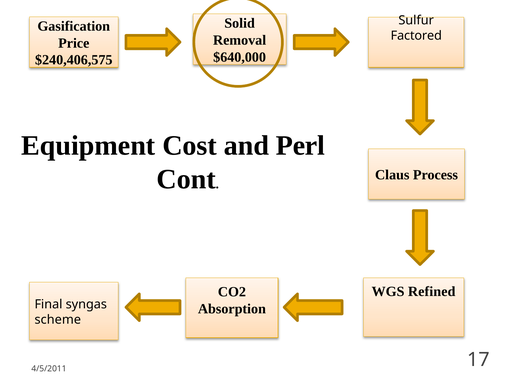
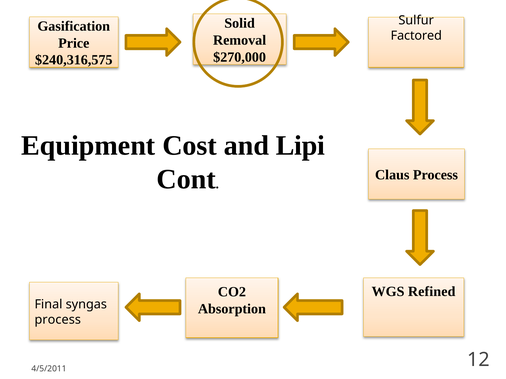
$640,000: $640,000 -> $270,000 (240, 57)
$240,406,575: $240,406,575 -> $240,316,575 (74, 60)
Perl: Perl -> Lipi (300, 146)
scheme: scheme -> process (58, 320)
17: 17 -> 12 (478, 360)
